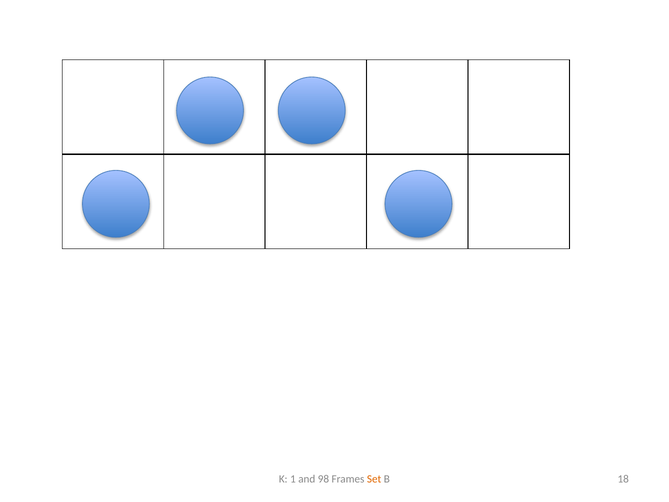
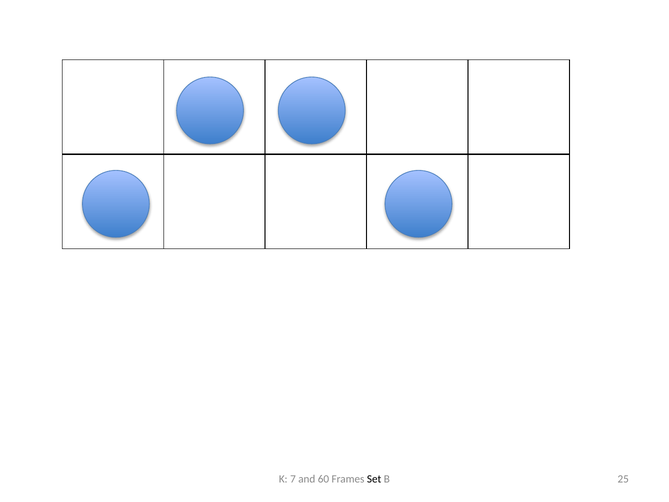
1: 1 -> 7 (293, 479)
98: 98 -> 60 (323, 479)
Set colour: orange -> black (374, 479)
18: 18 -> 25 (623, 479)
